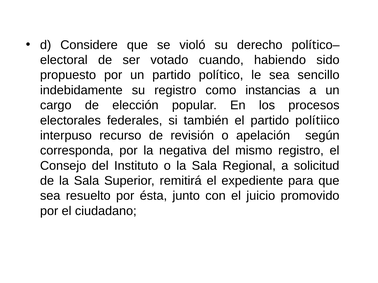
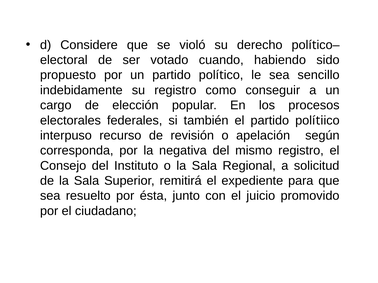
instancias: instancias -> conseguir (273, 90)
